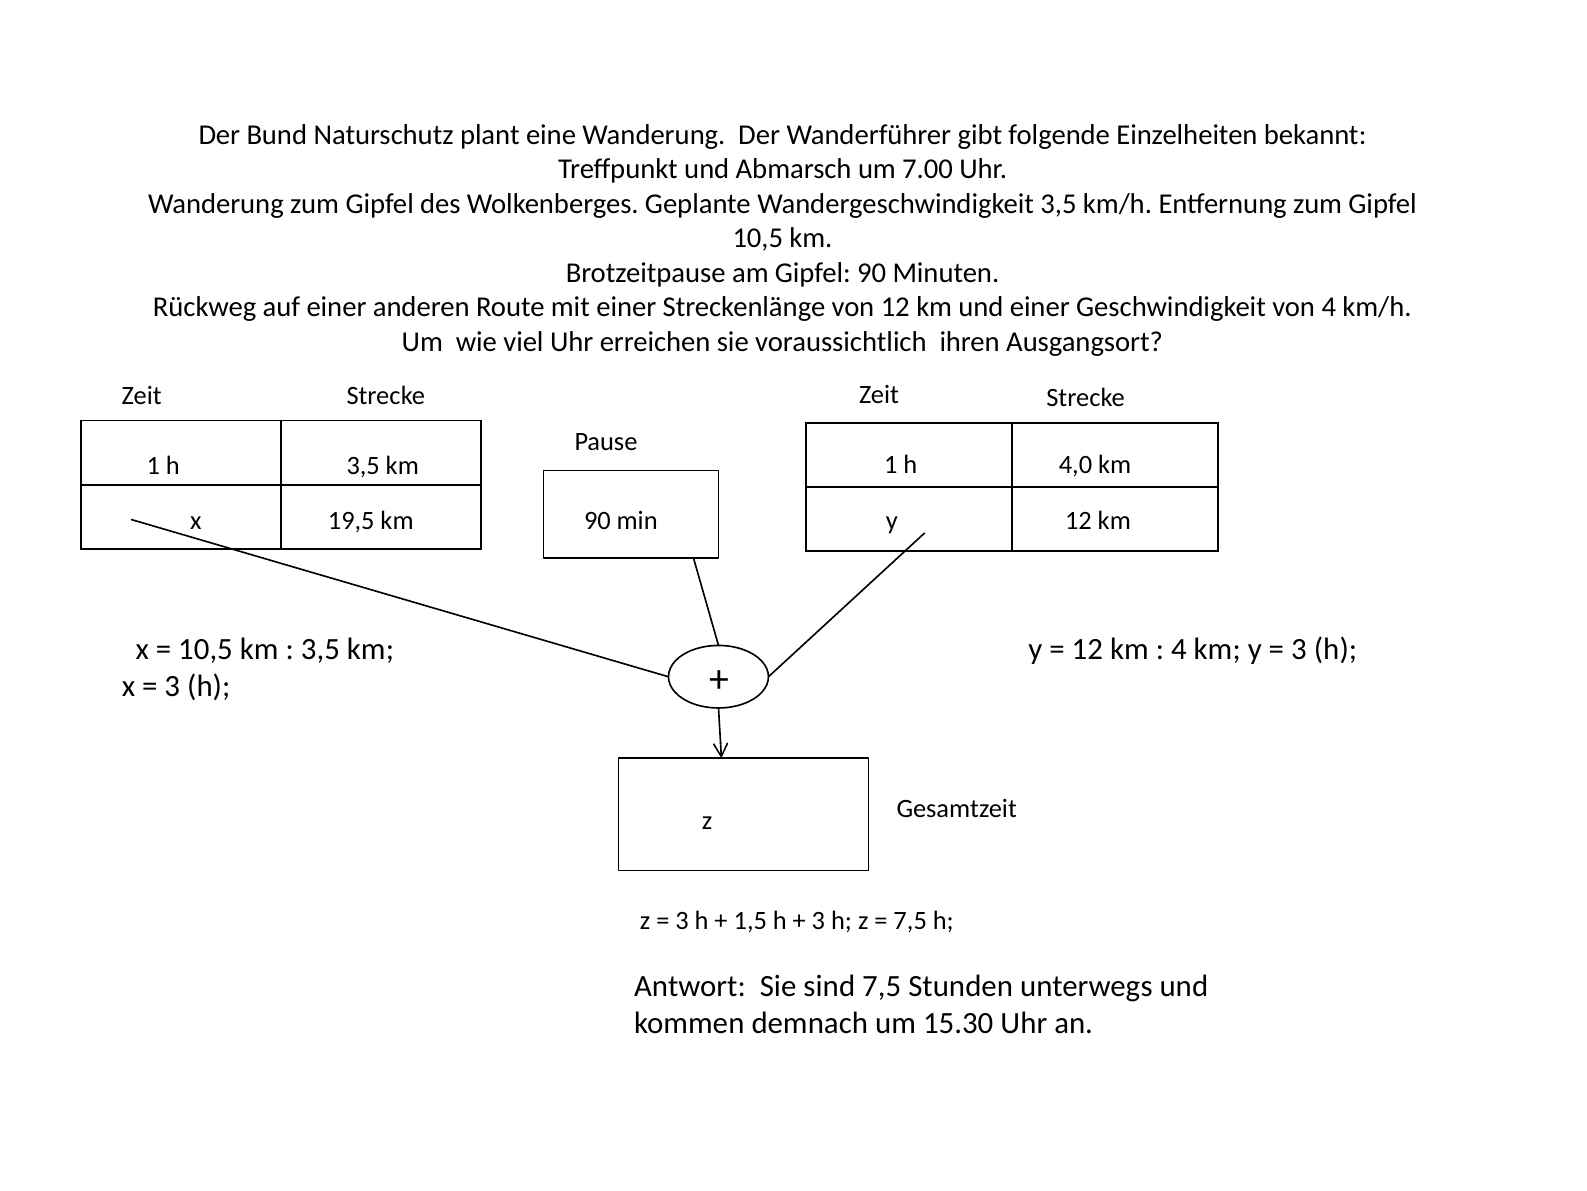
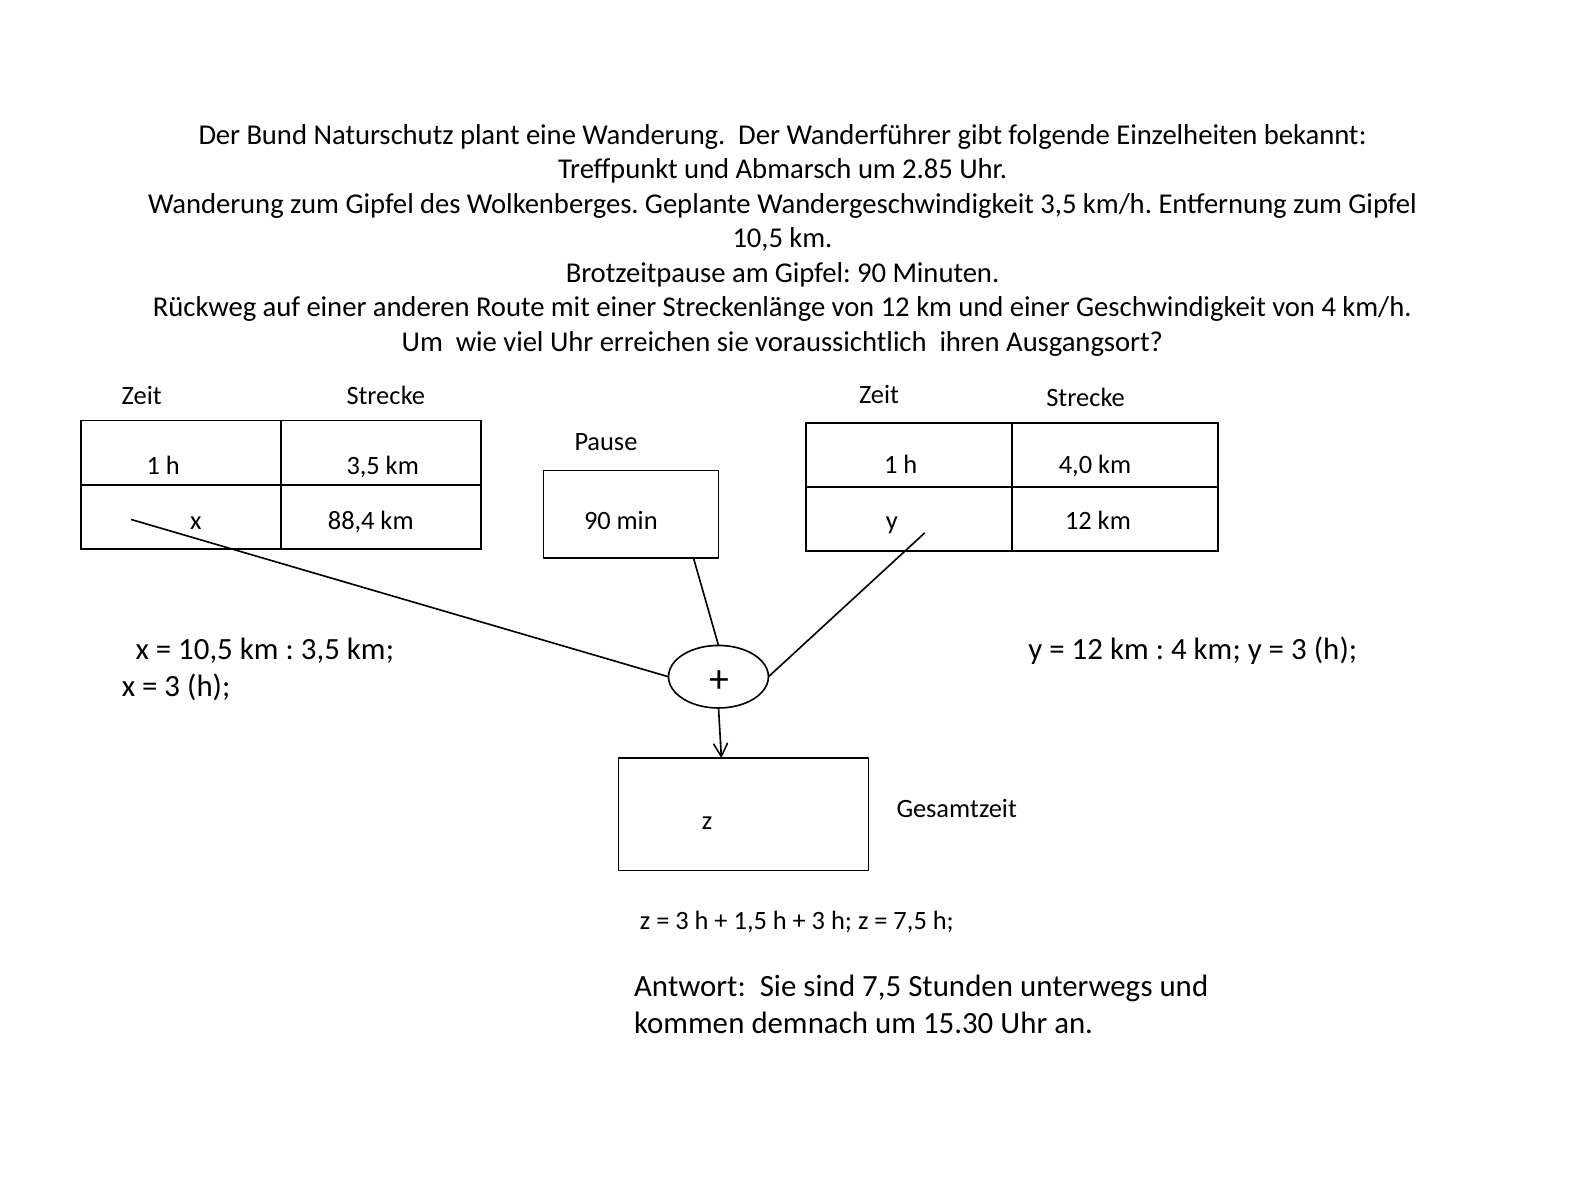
7.00: 7.00 -> 2.85 (928, 169)
19,5: 19,5 -> 88,4 (351, 521)
